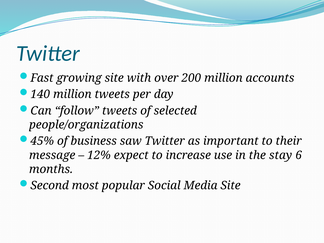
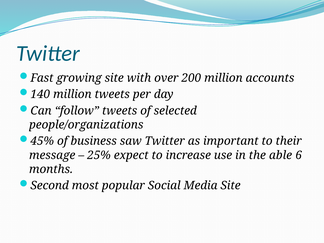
12%: 12% -> 25% (99, 155)
stay: stay -> able (281, 155)
